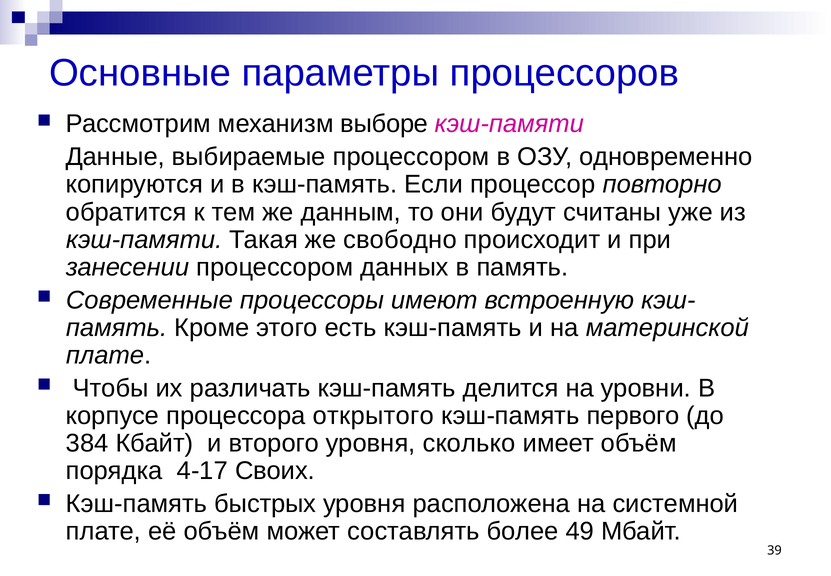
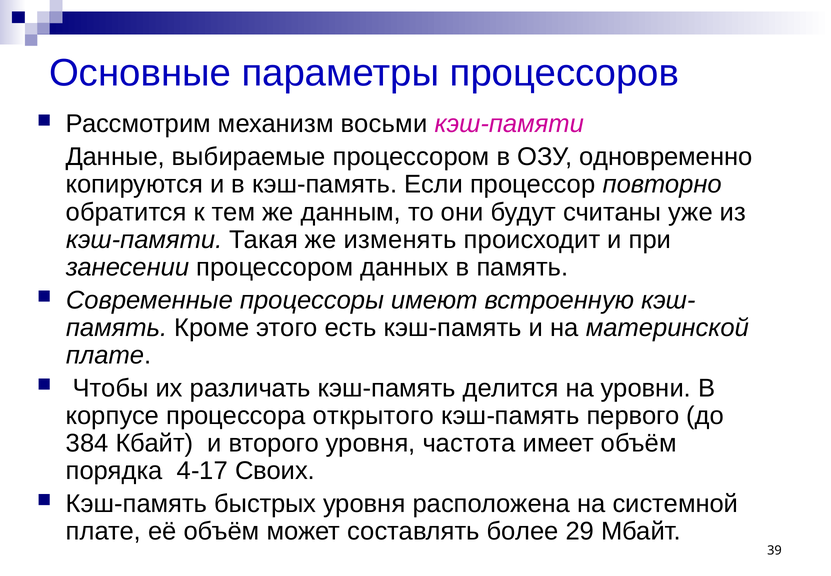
выборе: выборе -> восьми (384, 124)
свободно: свободно -> изменять (400, 239)
сколько: сколько -> частота (469, 443)
49: 49 -> 29 (580, 531)
